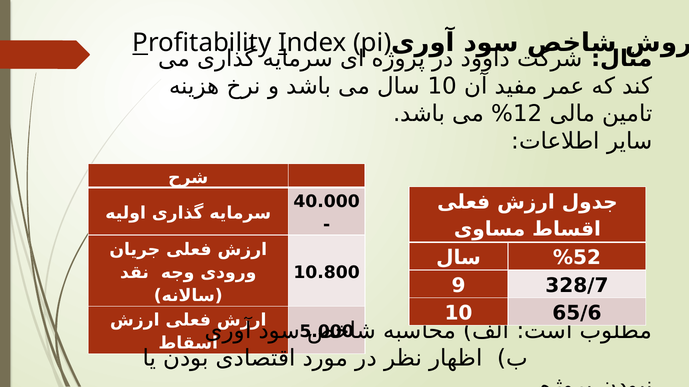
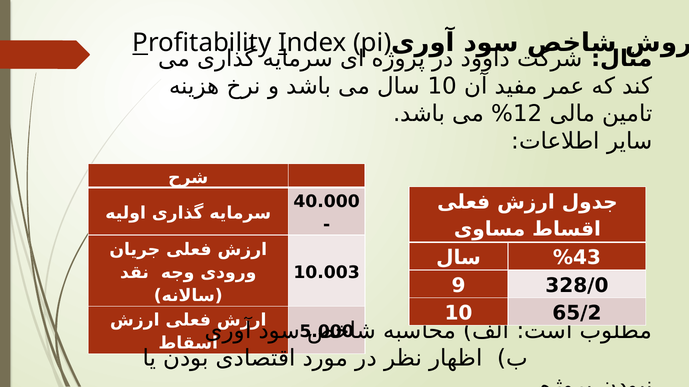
%52: %52 -> %43 (577, 258)
10.800: 10.800 -> 10.003 (327, 273)
328/7: 328/7 -> 328/0 (577, 286)
65/6: 65/6 -> 65/2 (577, 314)
